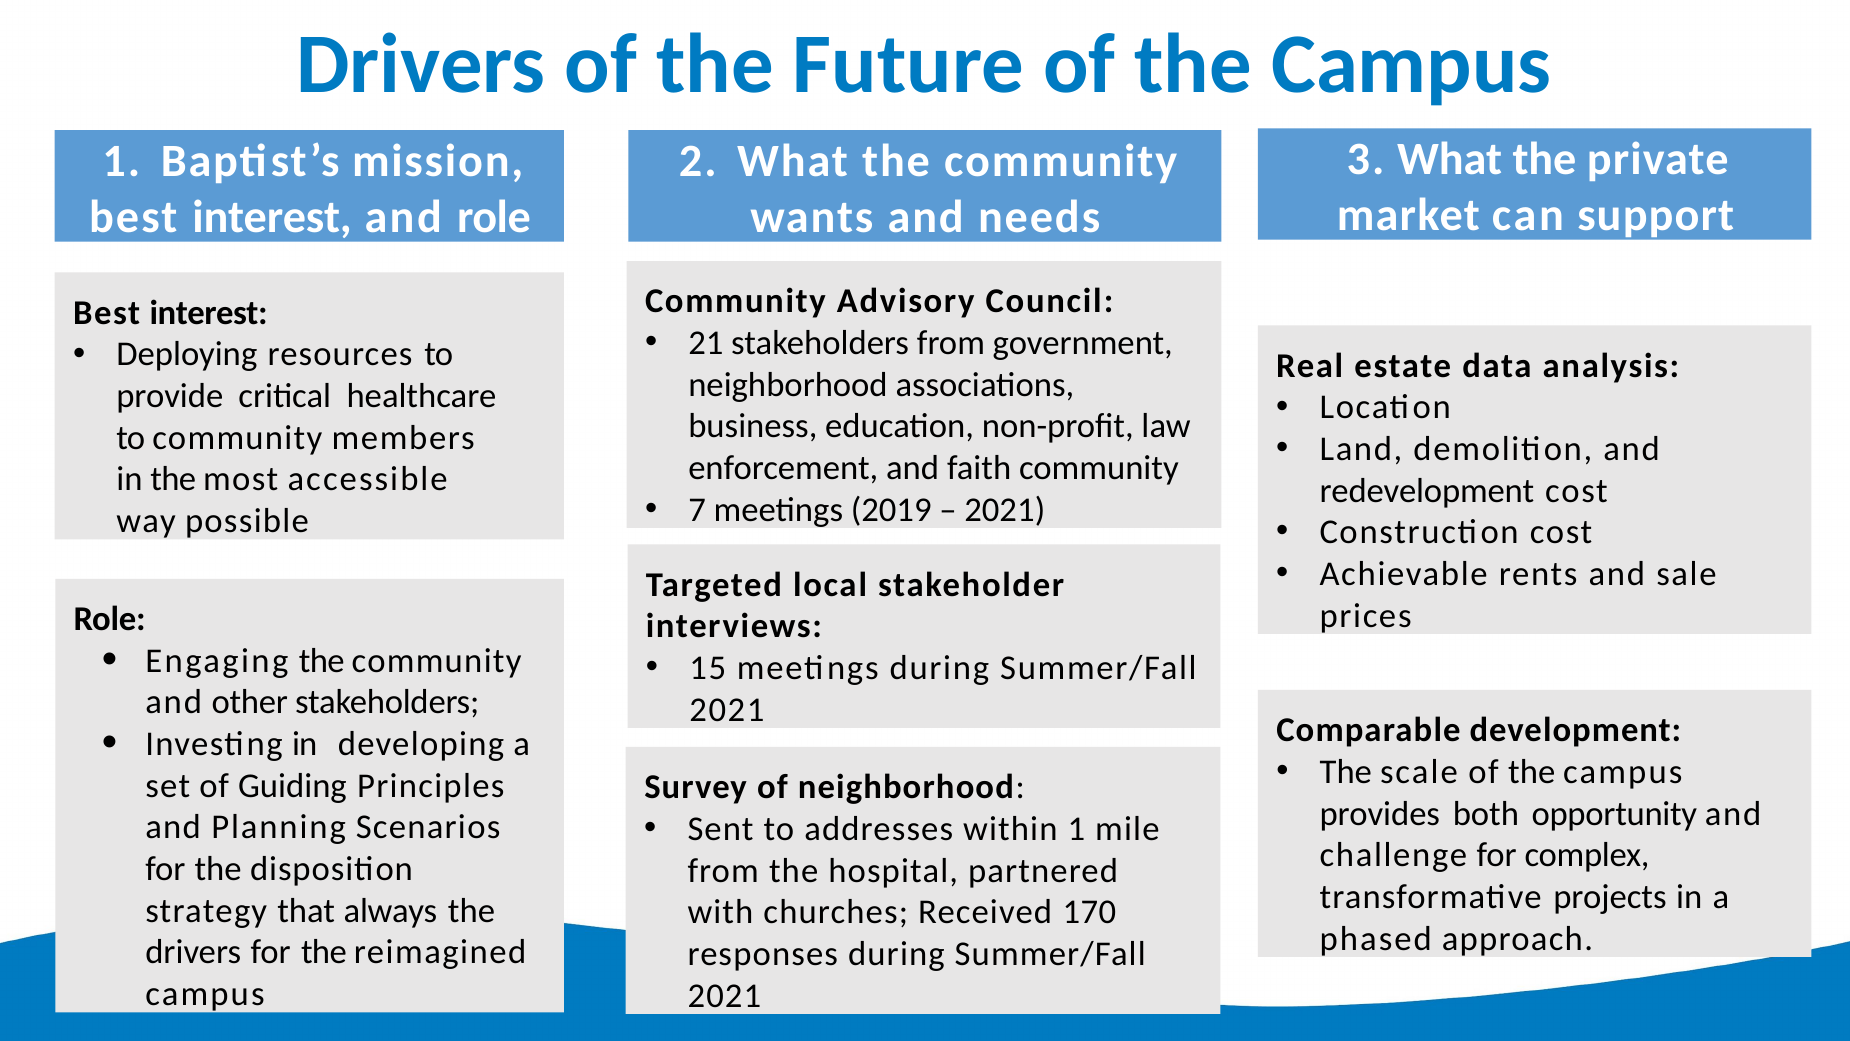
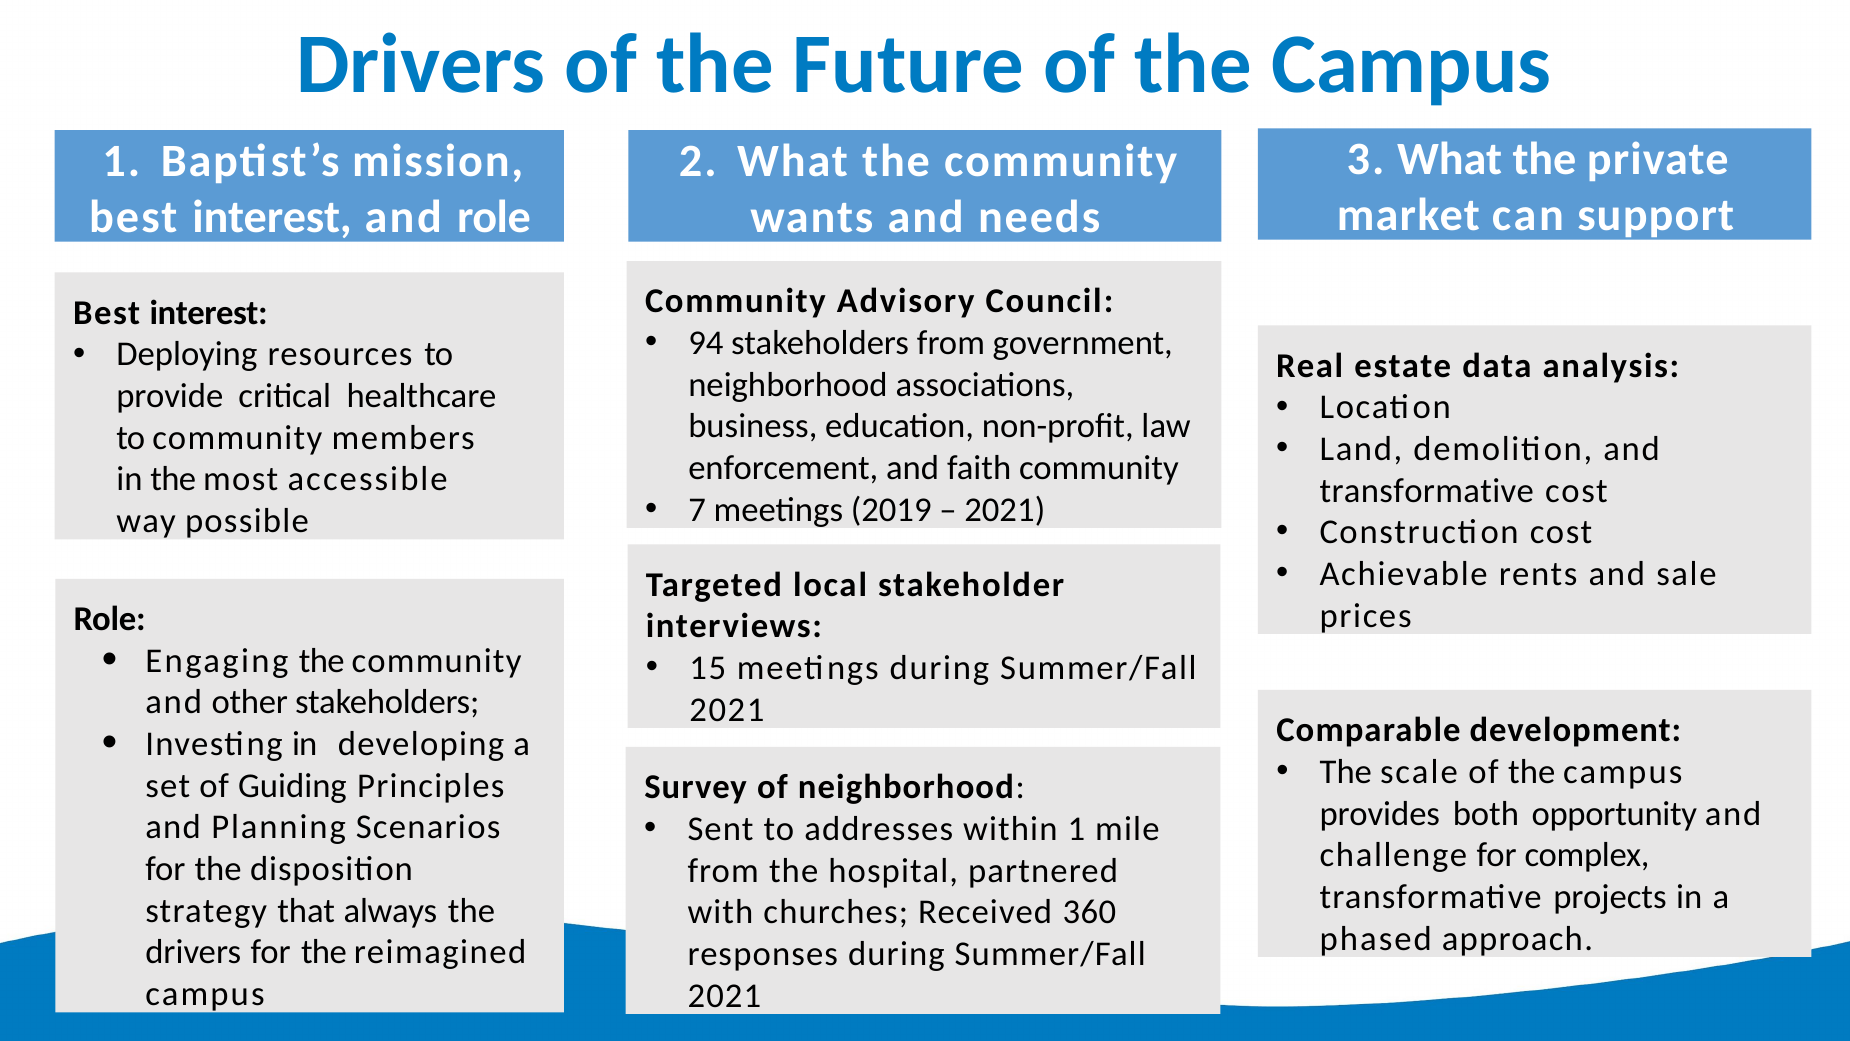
21: 21 -> 94 (706, 343)
redevelopment: redevelopment -> transformative (1427, 491)
170: 170 -> 360 (1089, 912)
